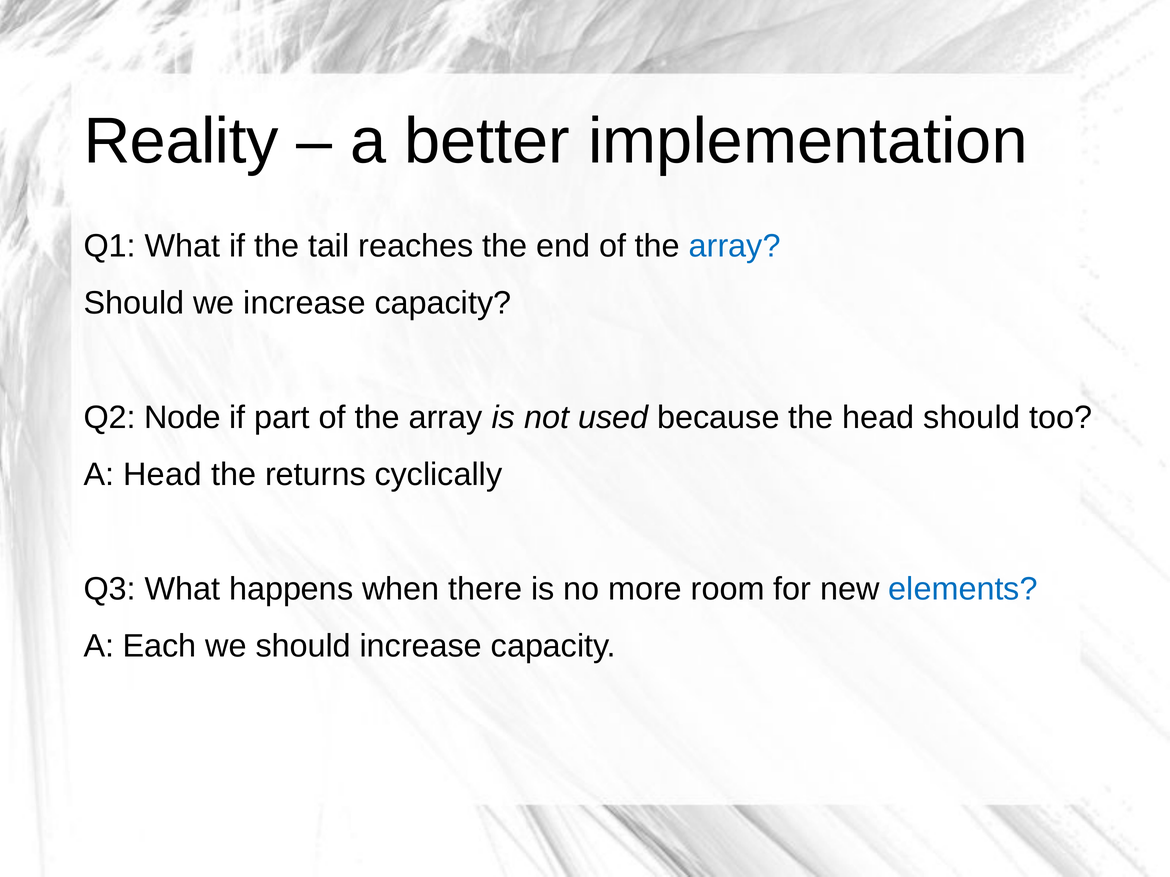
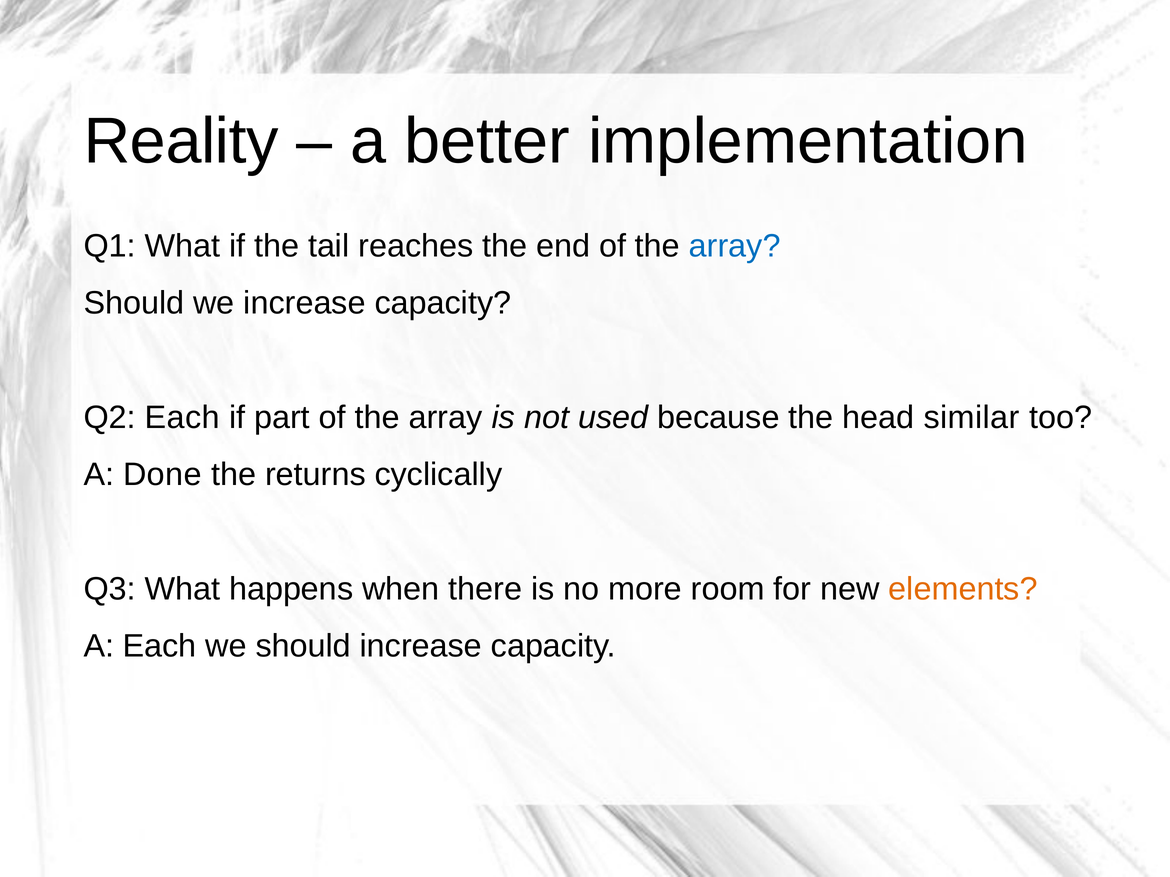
Q2 Node: Node -> Each (182, 418)
head should: should -> similar (972, 418)
A Head: Head -> Done (162, 475)
elements colour: blue -> orange (963, 589)
